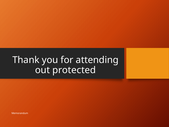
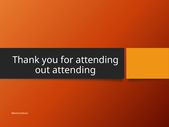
out protected: protected -> attending (74, 70)
